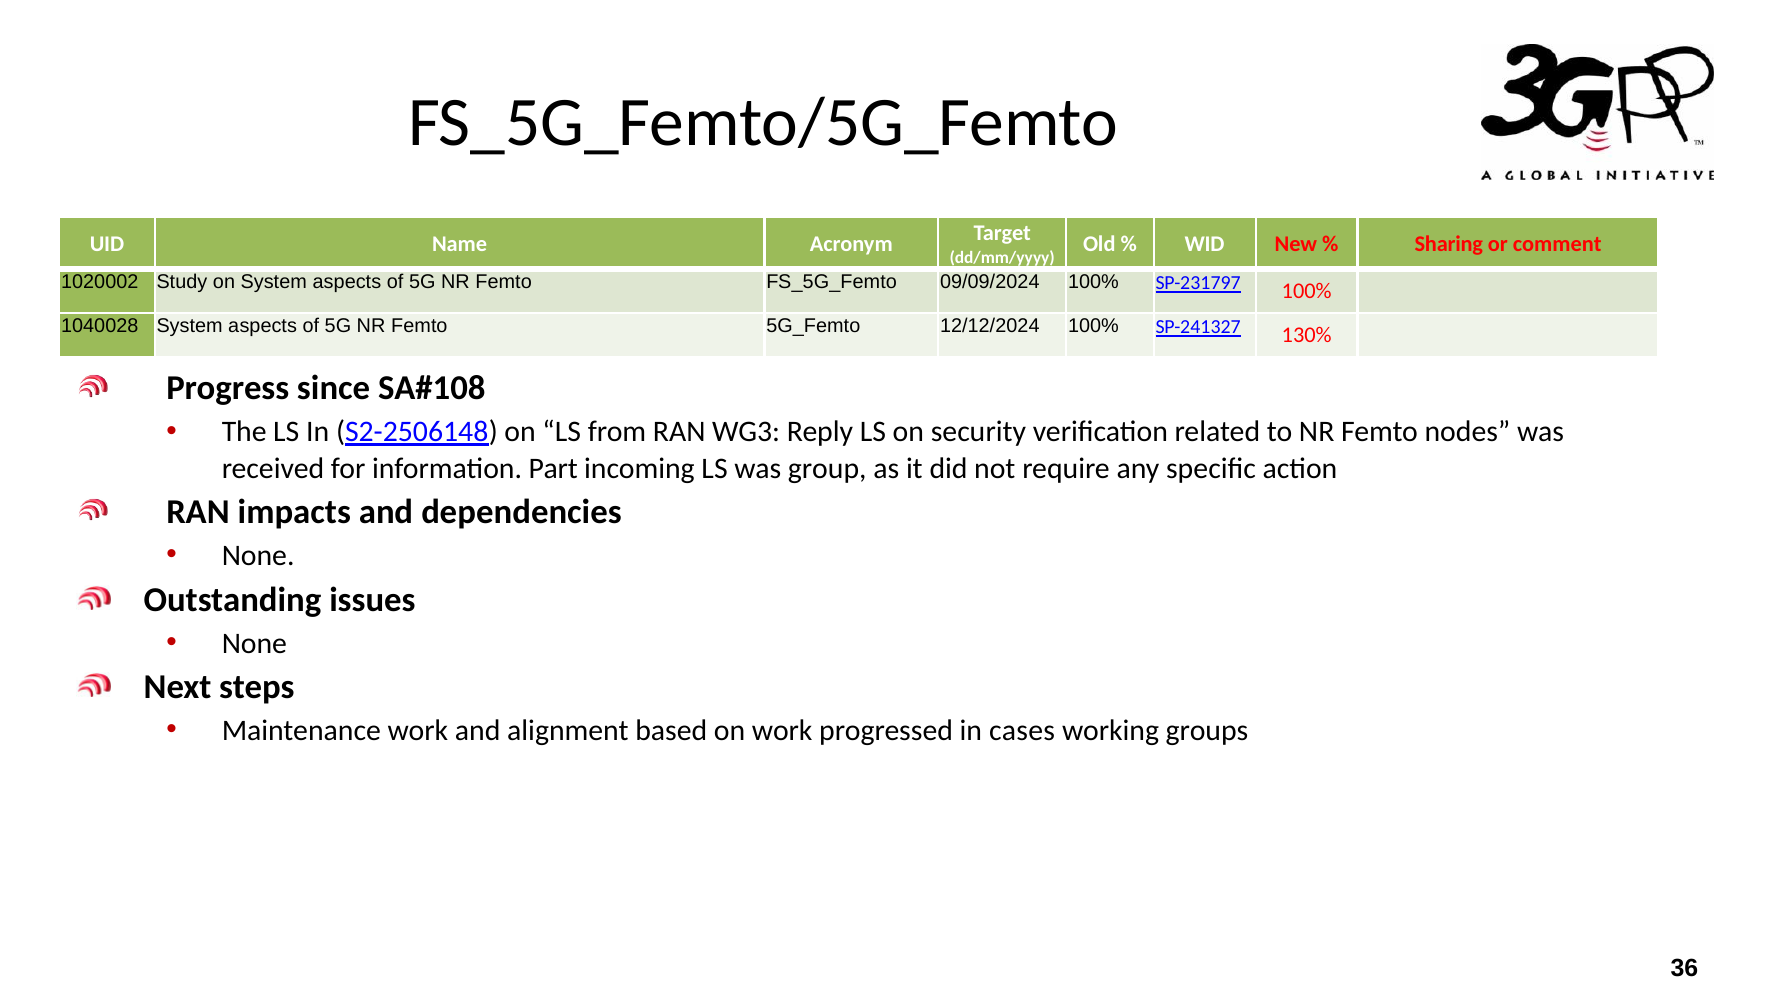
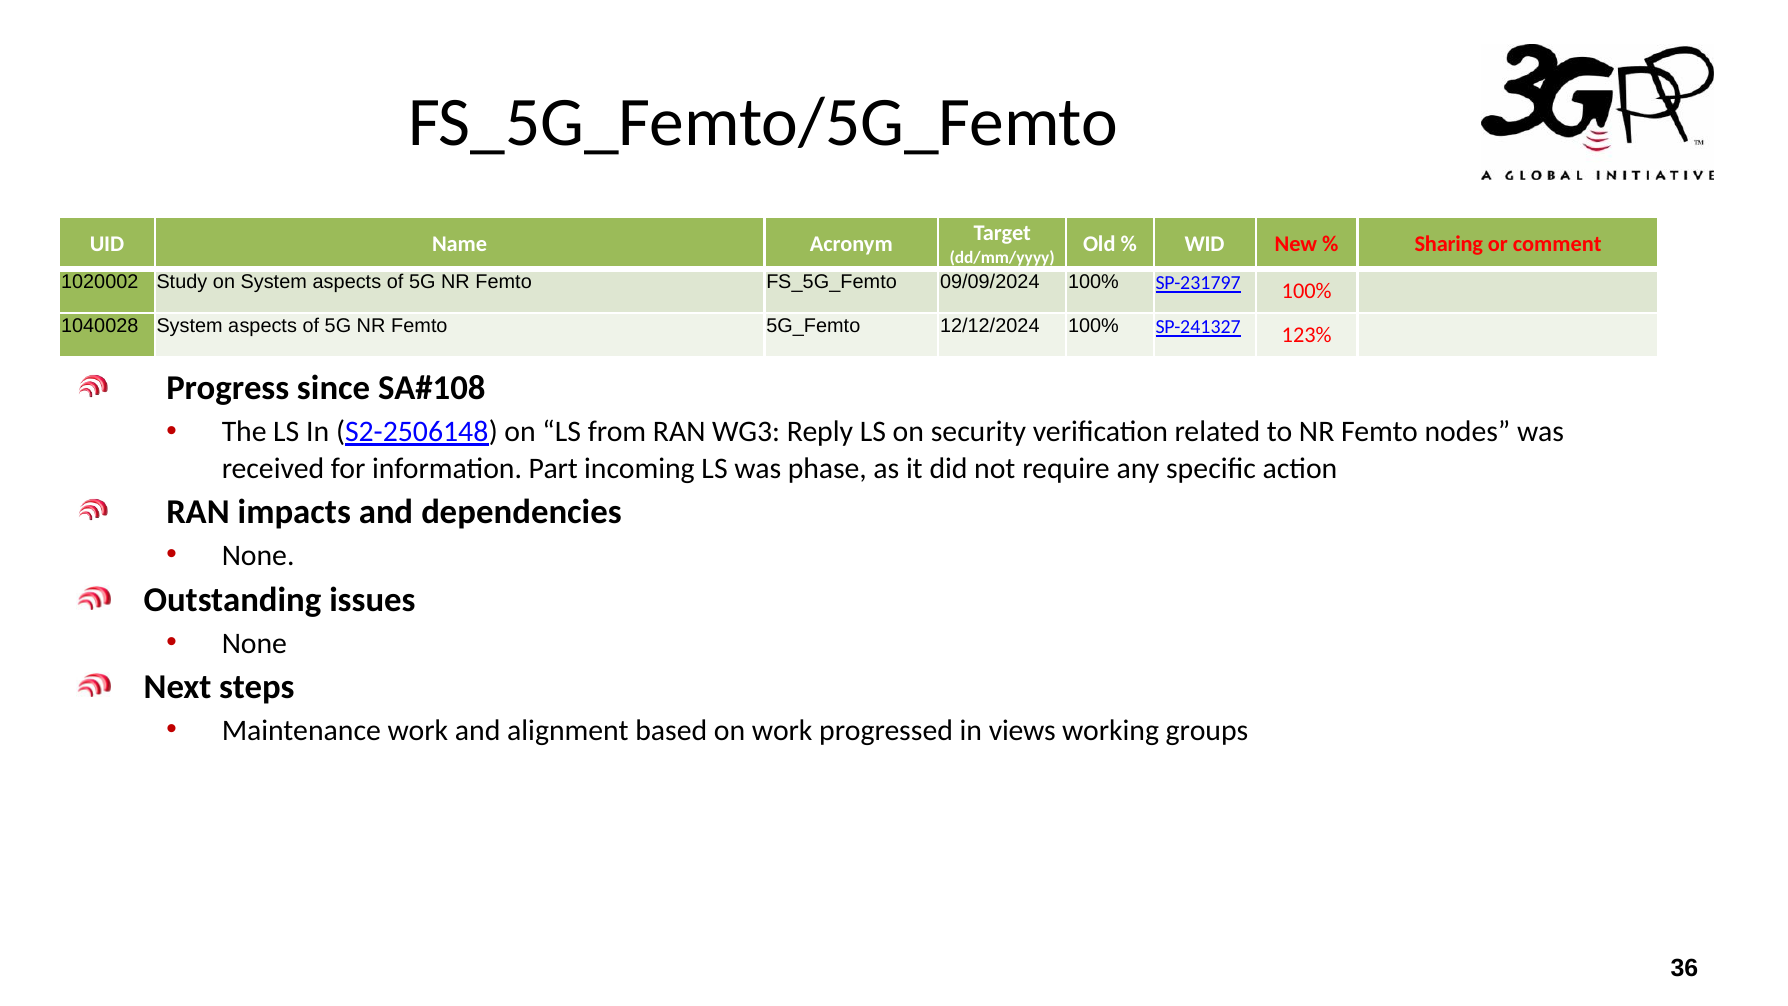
130%: 130% -> 123% (1307, 335)
group: group -> phase (827, 468)
cases: cases -> views (1022, 731)
